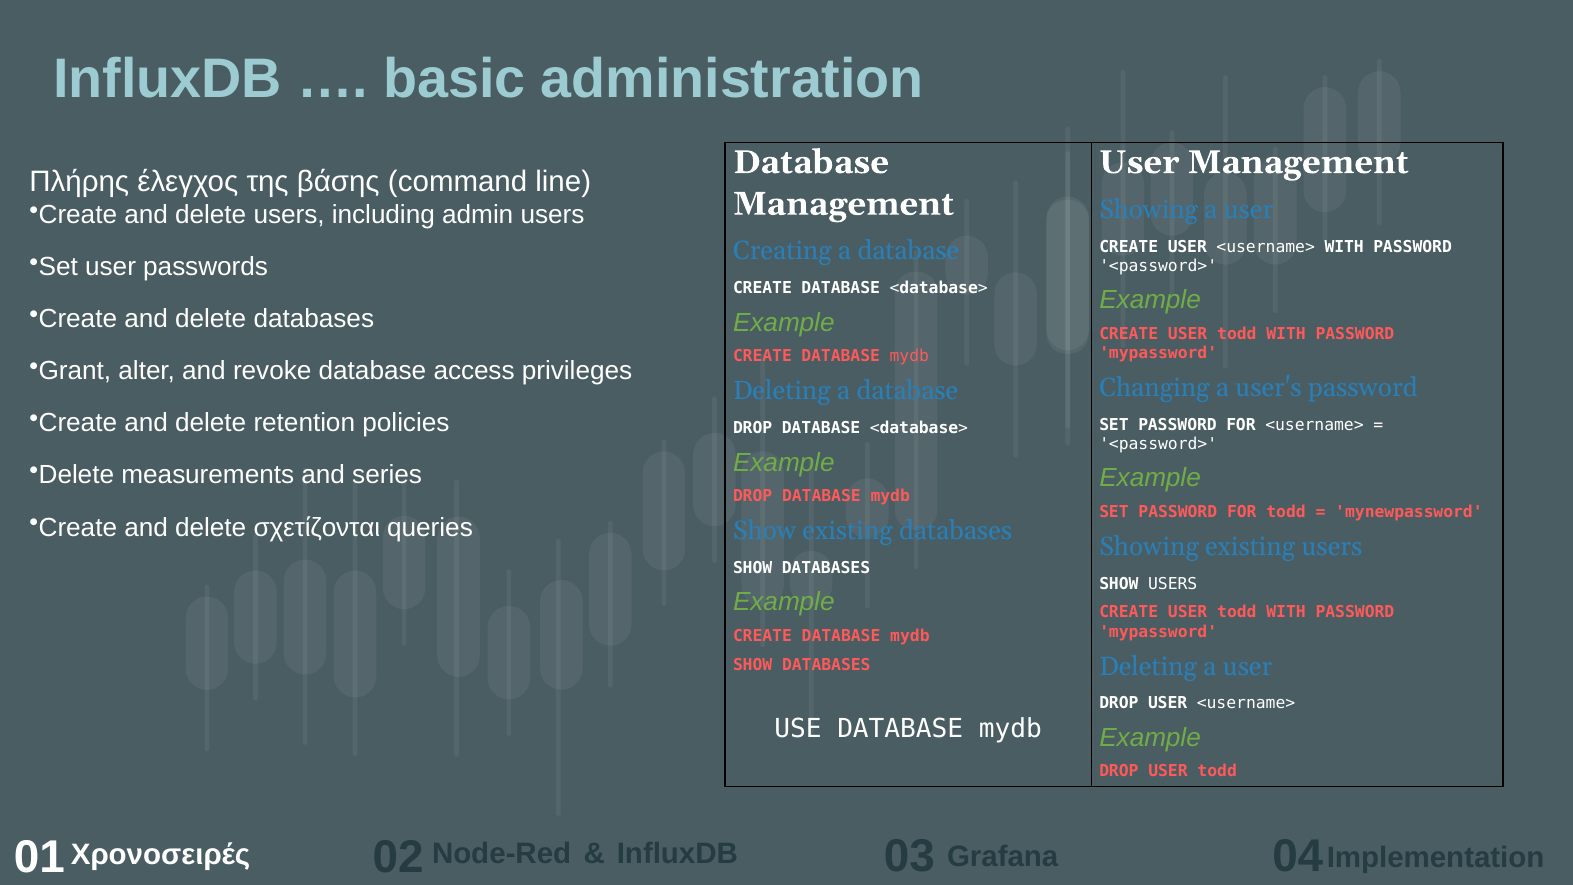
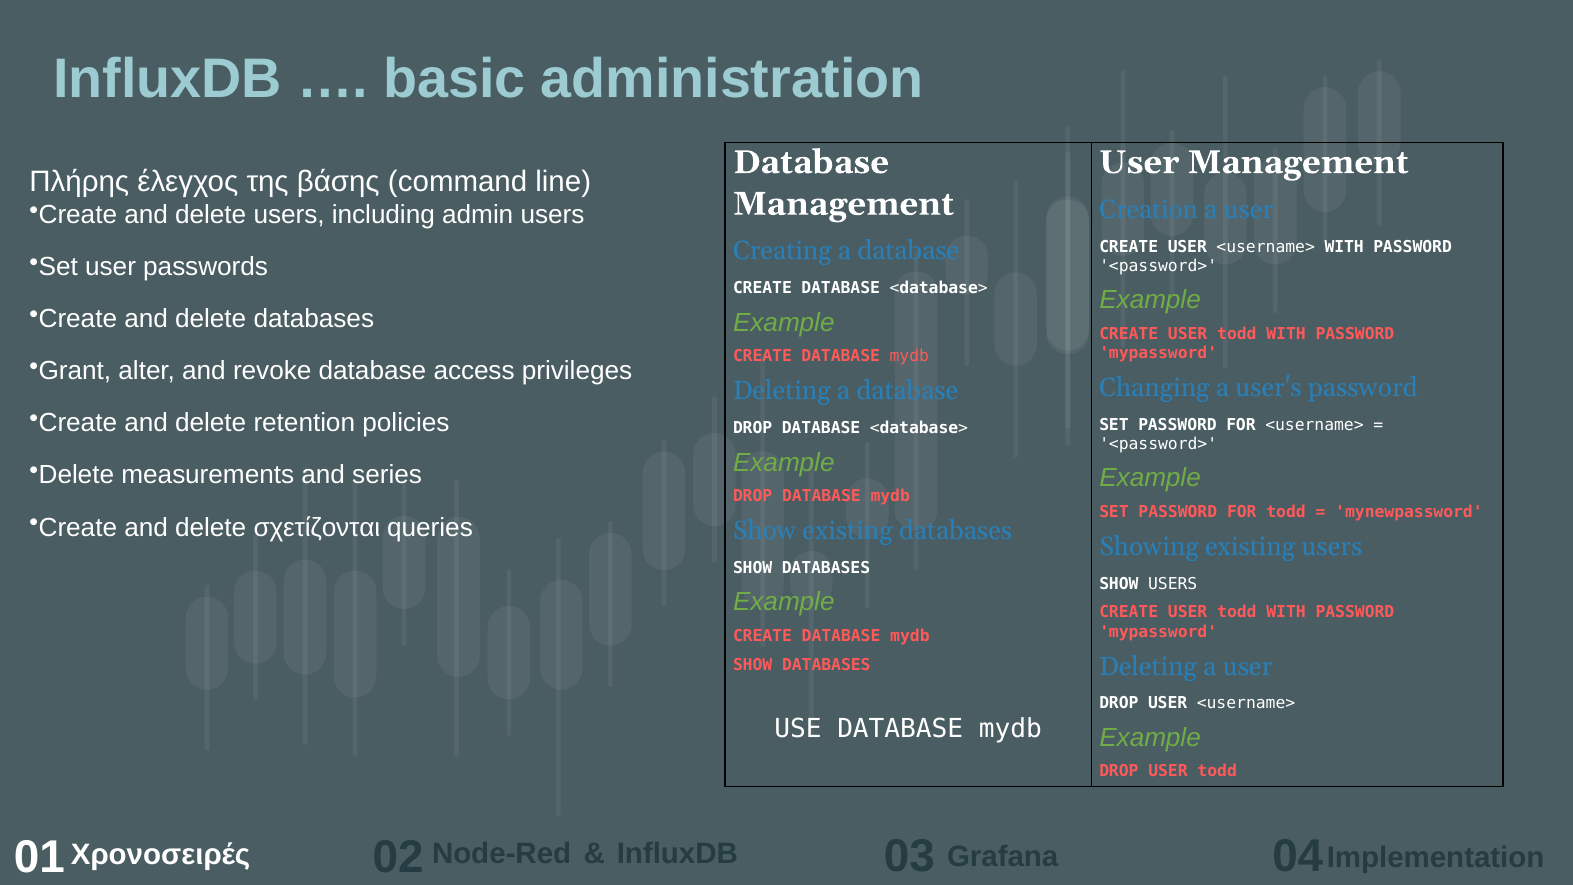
Showing: Showing -> Creation (1149, 210)
